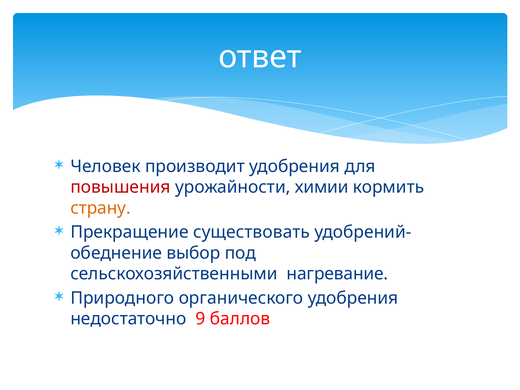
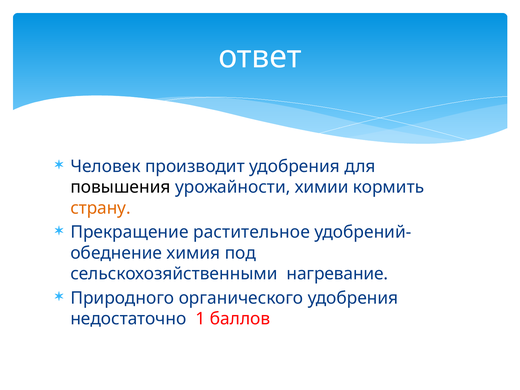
повышения colour: red -> black (120, 187)
существовать: существовать -> растительное (251, 232)
выбор: выбор -> химия (193, 253)
9: 9 -> 1 (200, 319)
